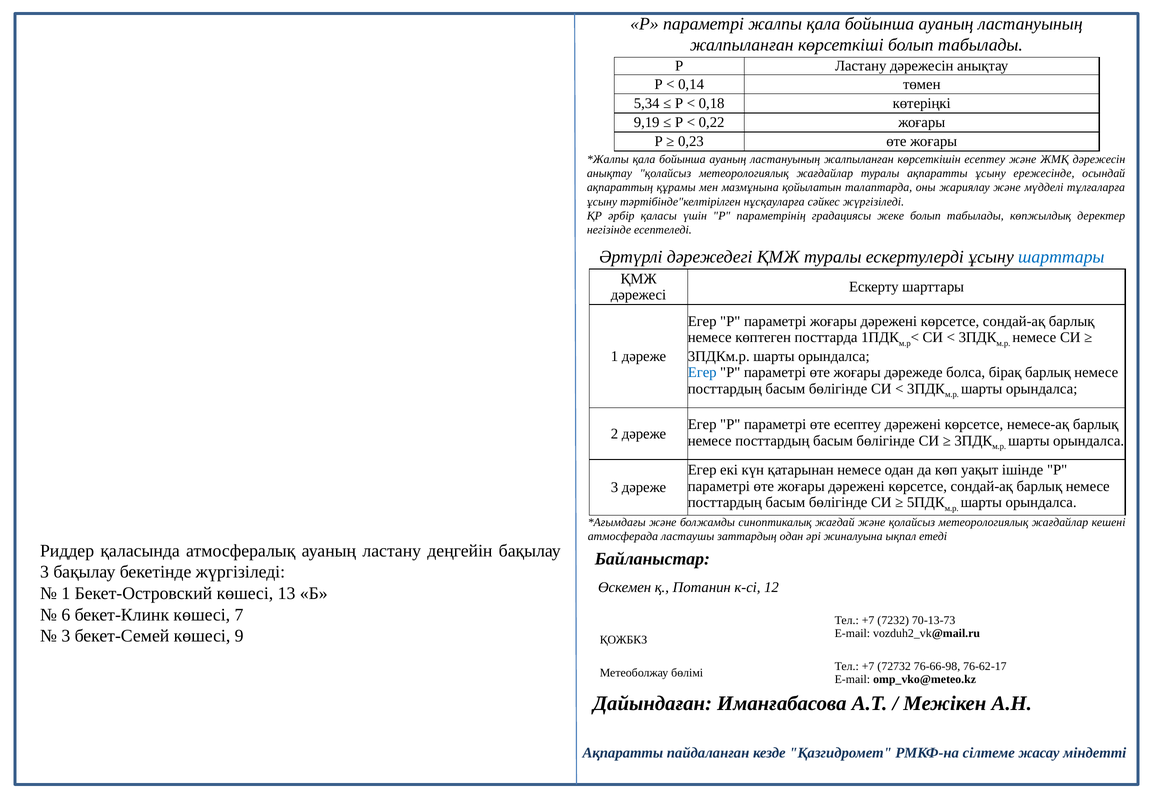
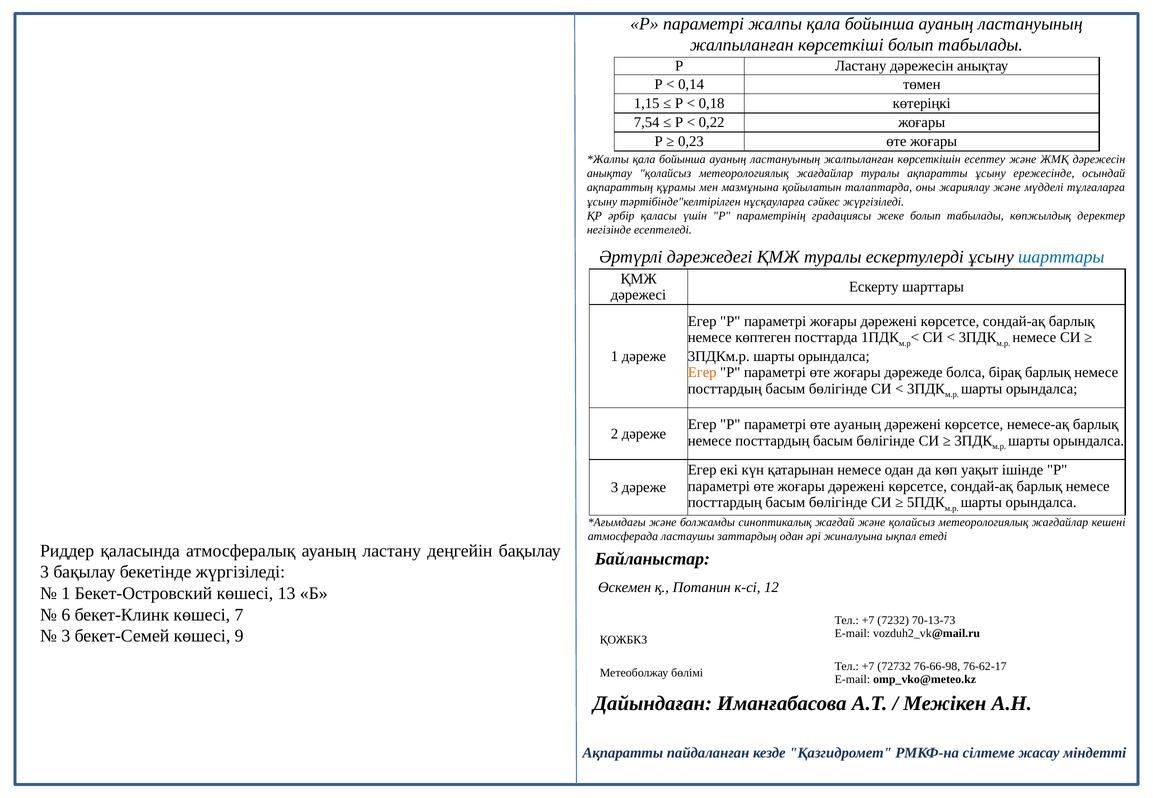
5,34: 5,34 -> 1,15 (647, 103)
9,19: 9,19 -> 7,54 (647, 122)
Егер colour: blue -> orange (702, 373)
өте есептеу: есептеу -> ауаның (857, 425)
